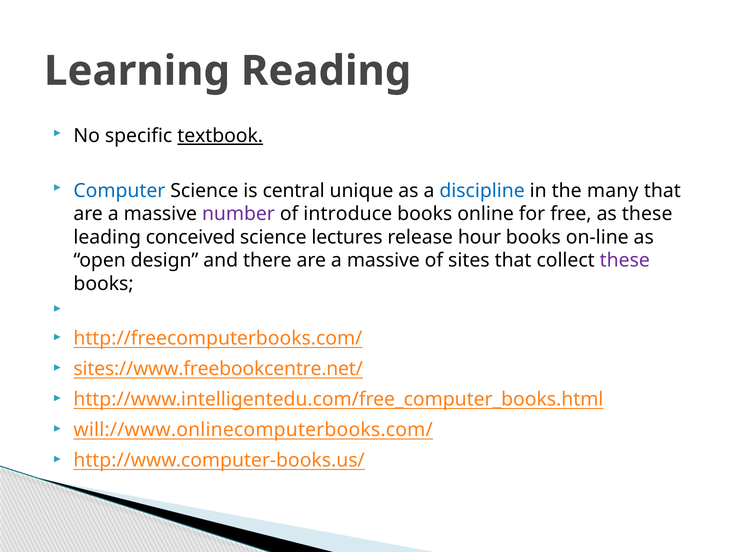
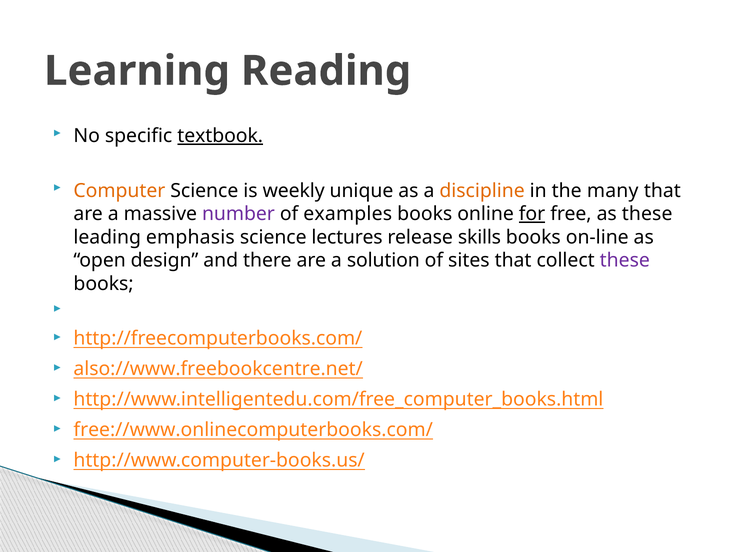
Computer colour: blue -> orange (119, 191)
central: central -> weekly (294, 191)
discipline colour: blue -> orange (482, 191)
introduce: introduce -> examples (348, 214)
for underline: none -> present (532, 214)
conceived: conceived -> emphasis (190, 237)
hour: hour -> skills (479, 237)
there are a massive: massive -> solution (383, 261)
sites://www.freebookcentre.net/: sites://www.freebookcentre.net/ -> also://www.freebookcentre.net/ (218, 369)
will://www.onlinecomputerbooks.com/: will://www.onlinecomputerbooks.com/ -> free://www.onlinecomputerbooks.com/ (253, 430)
